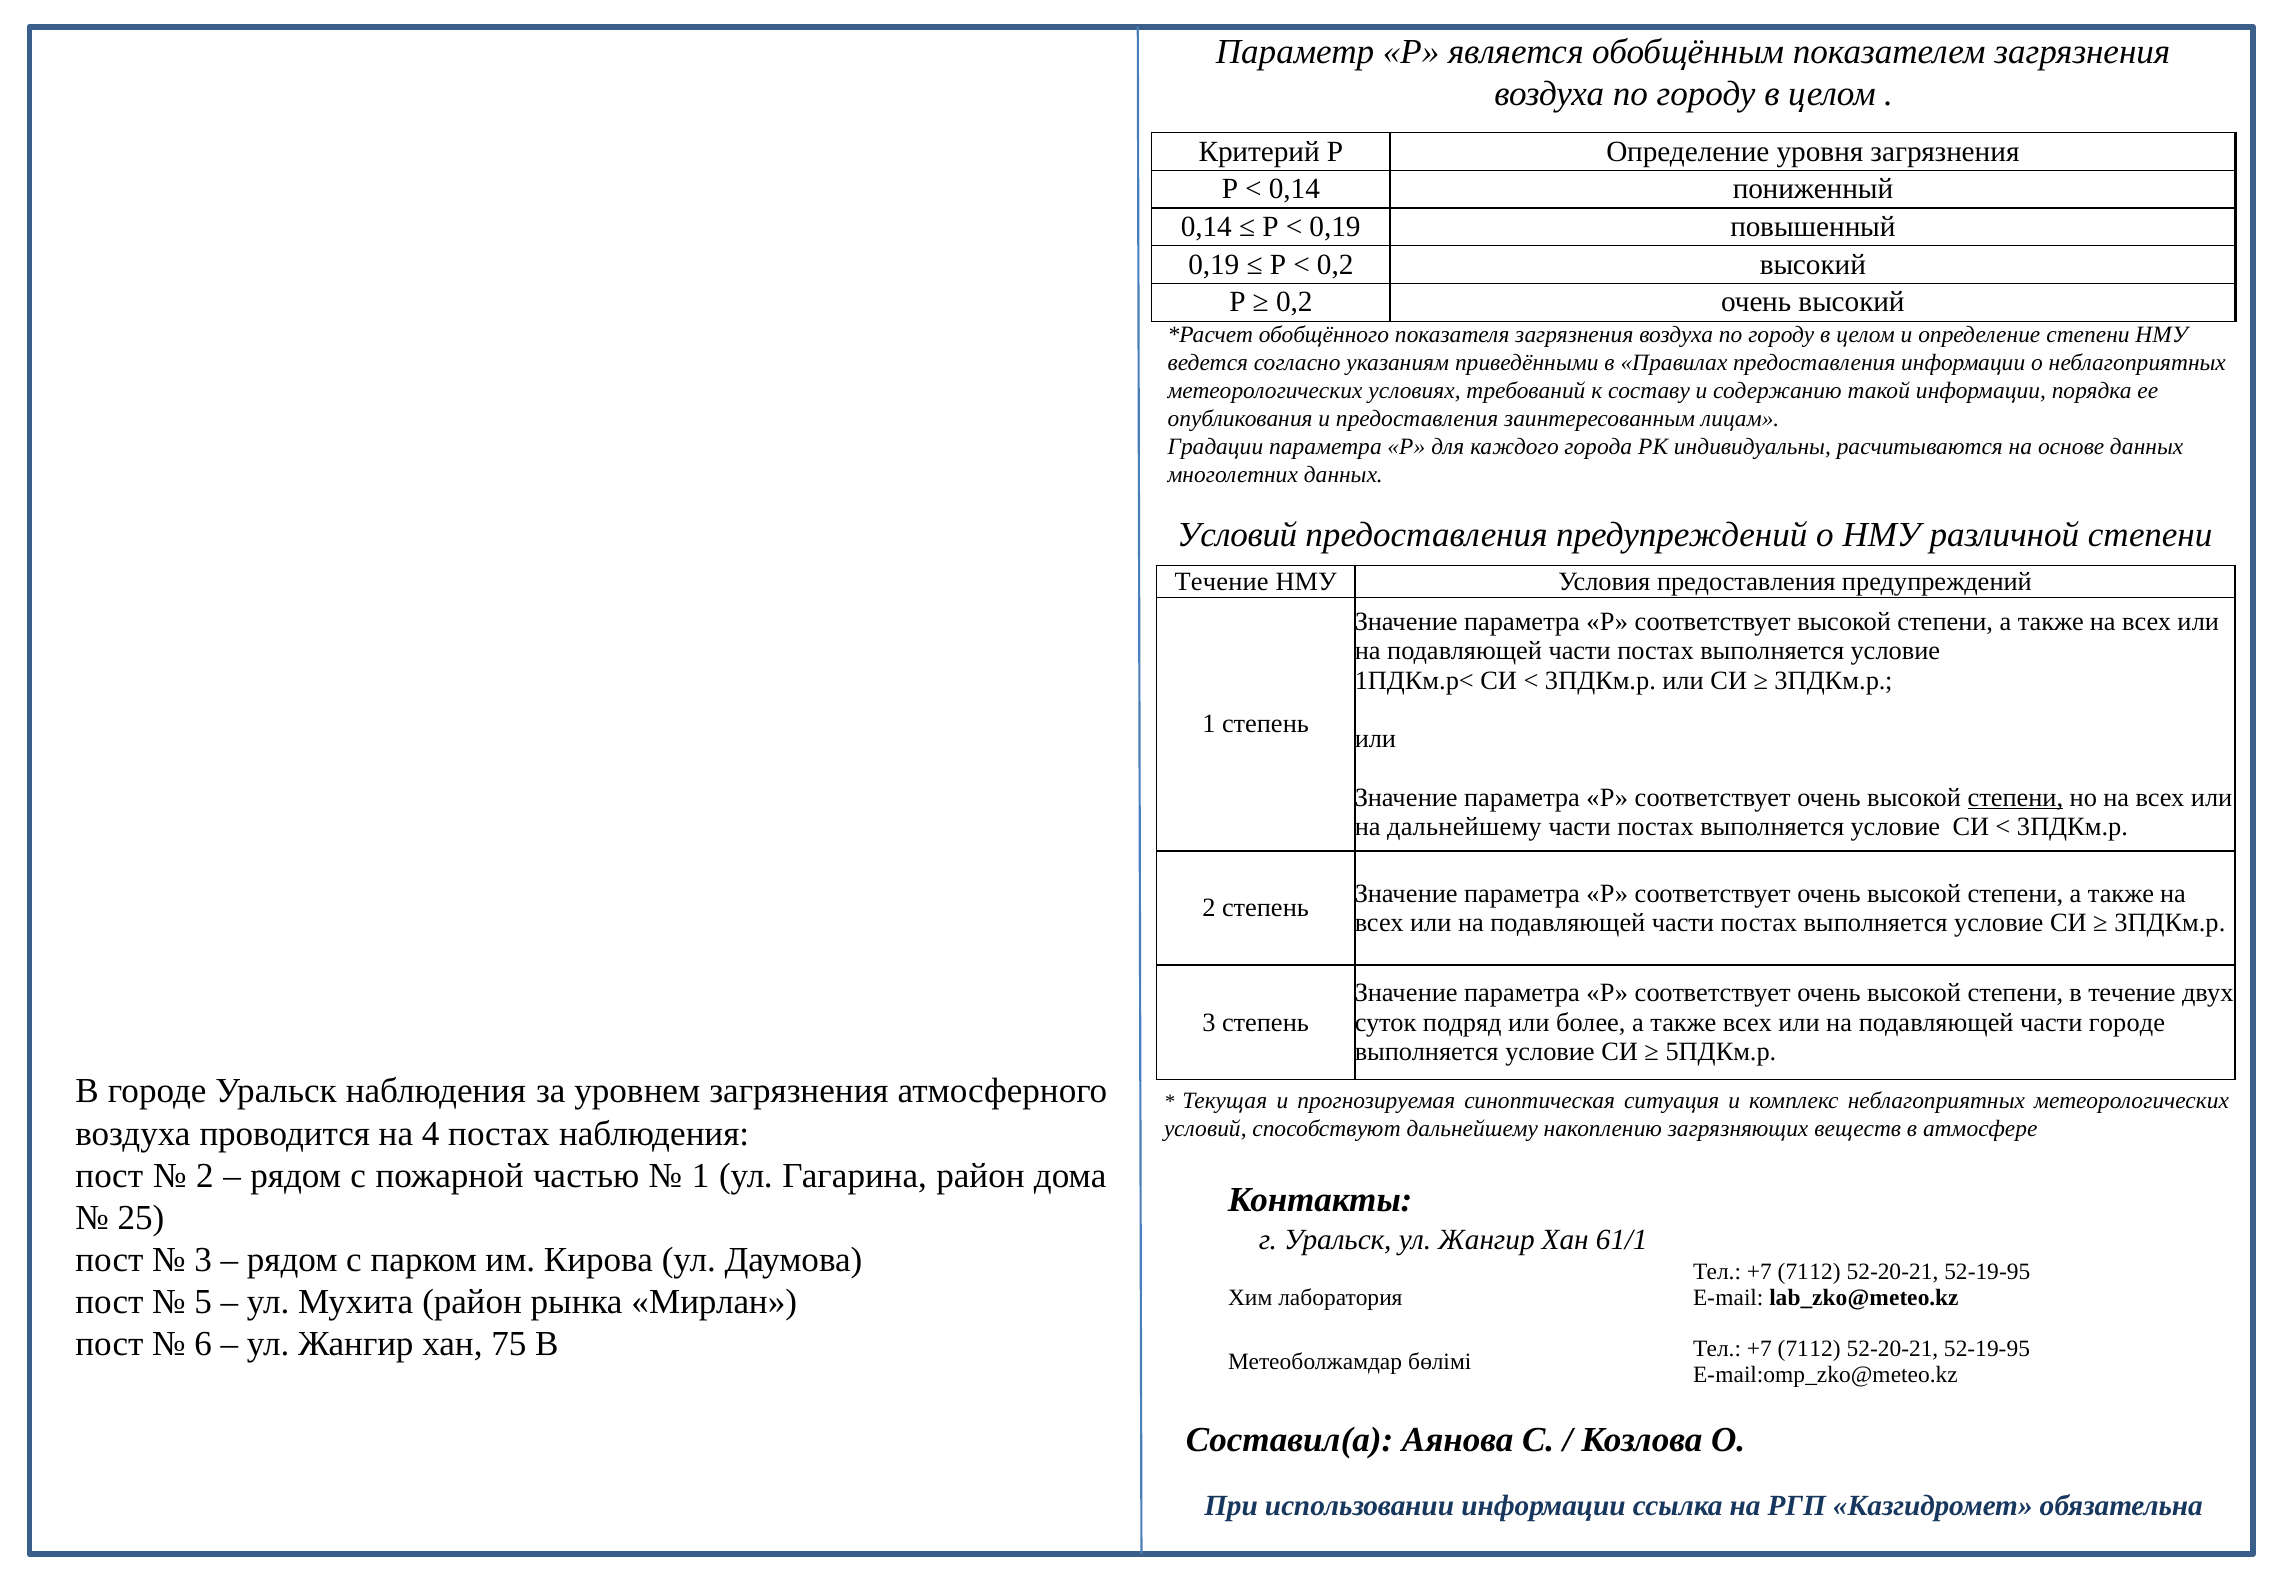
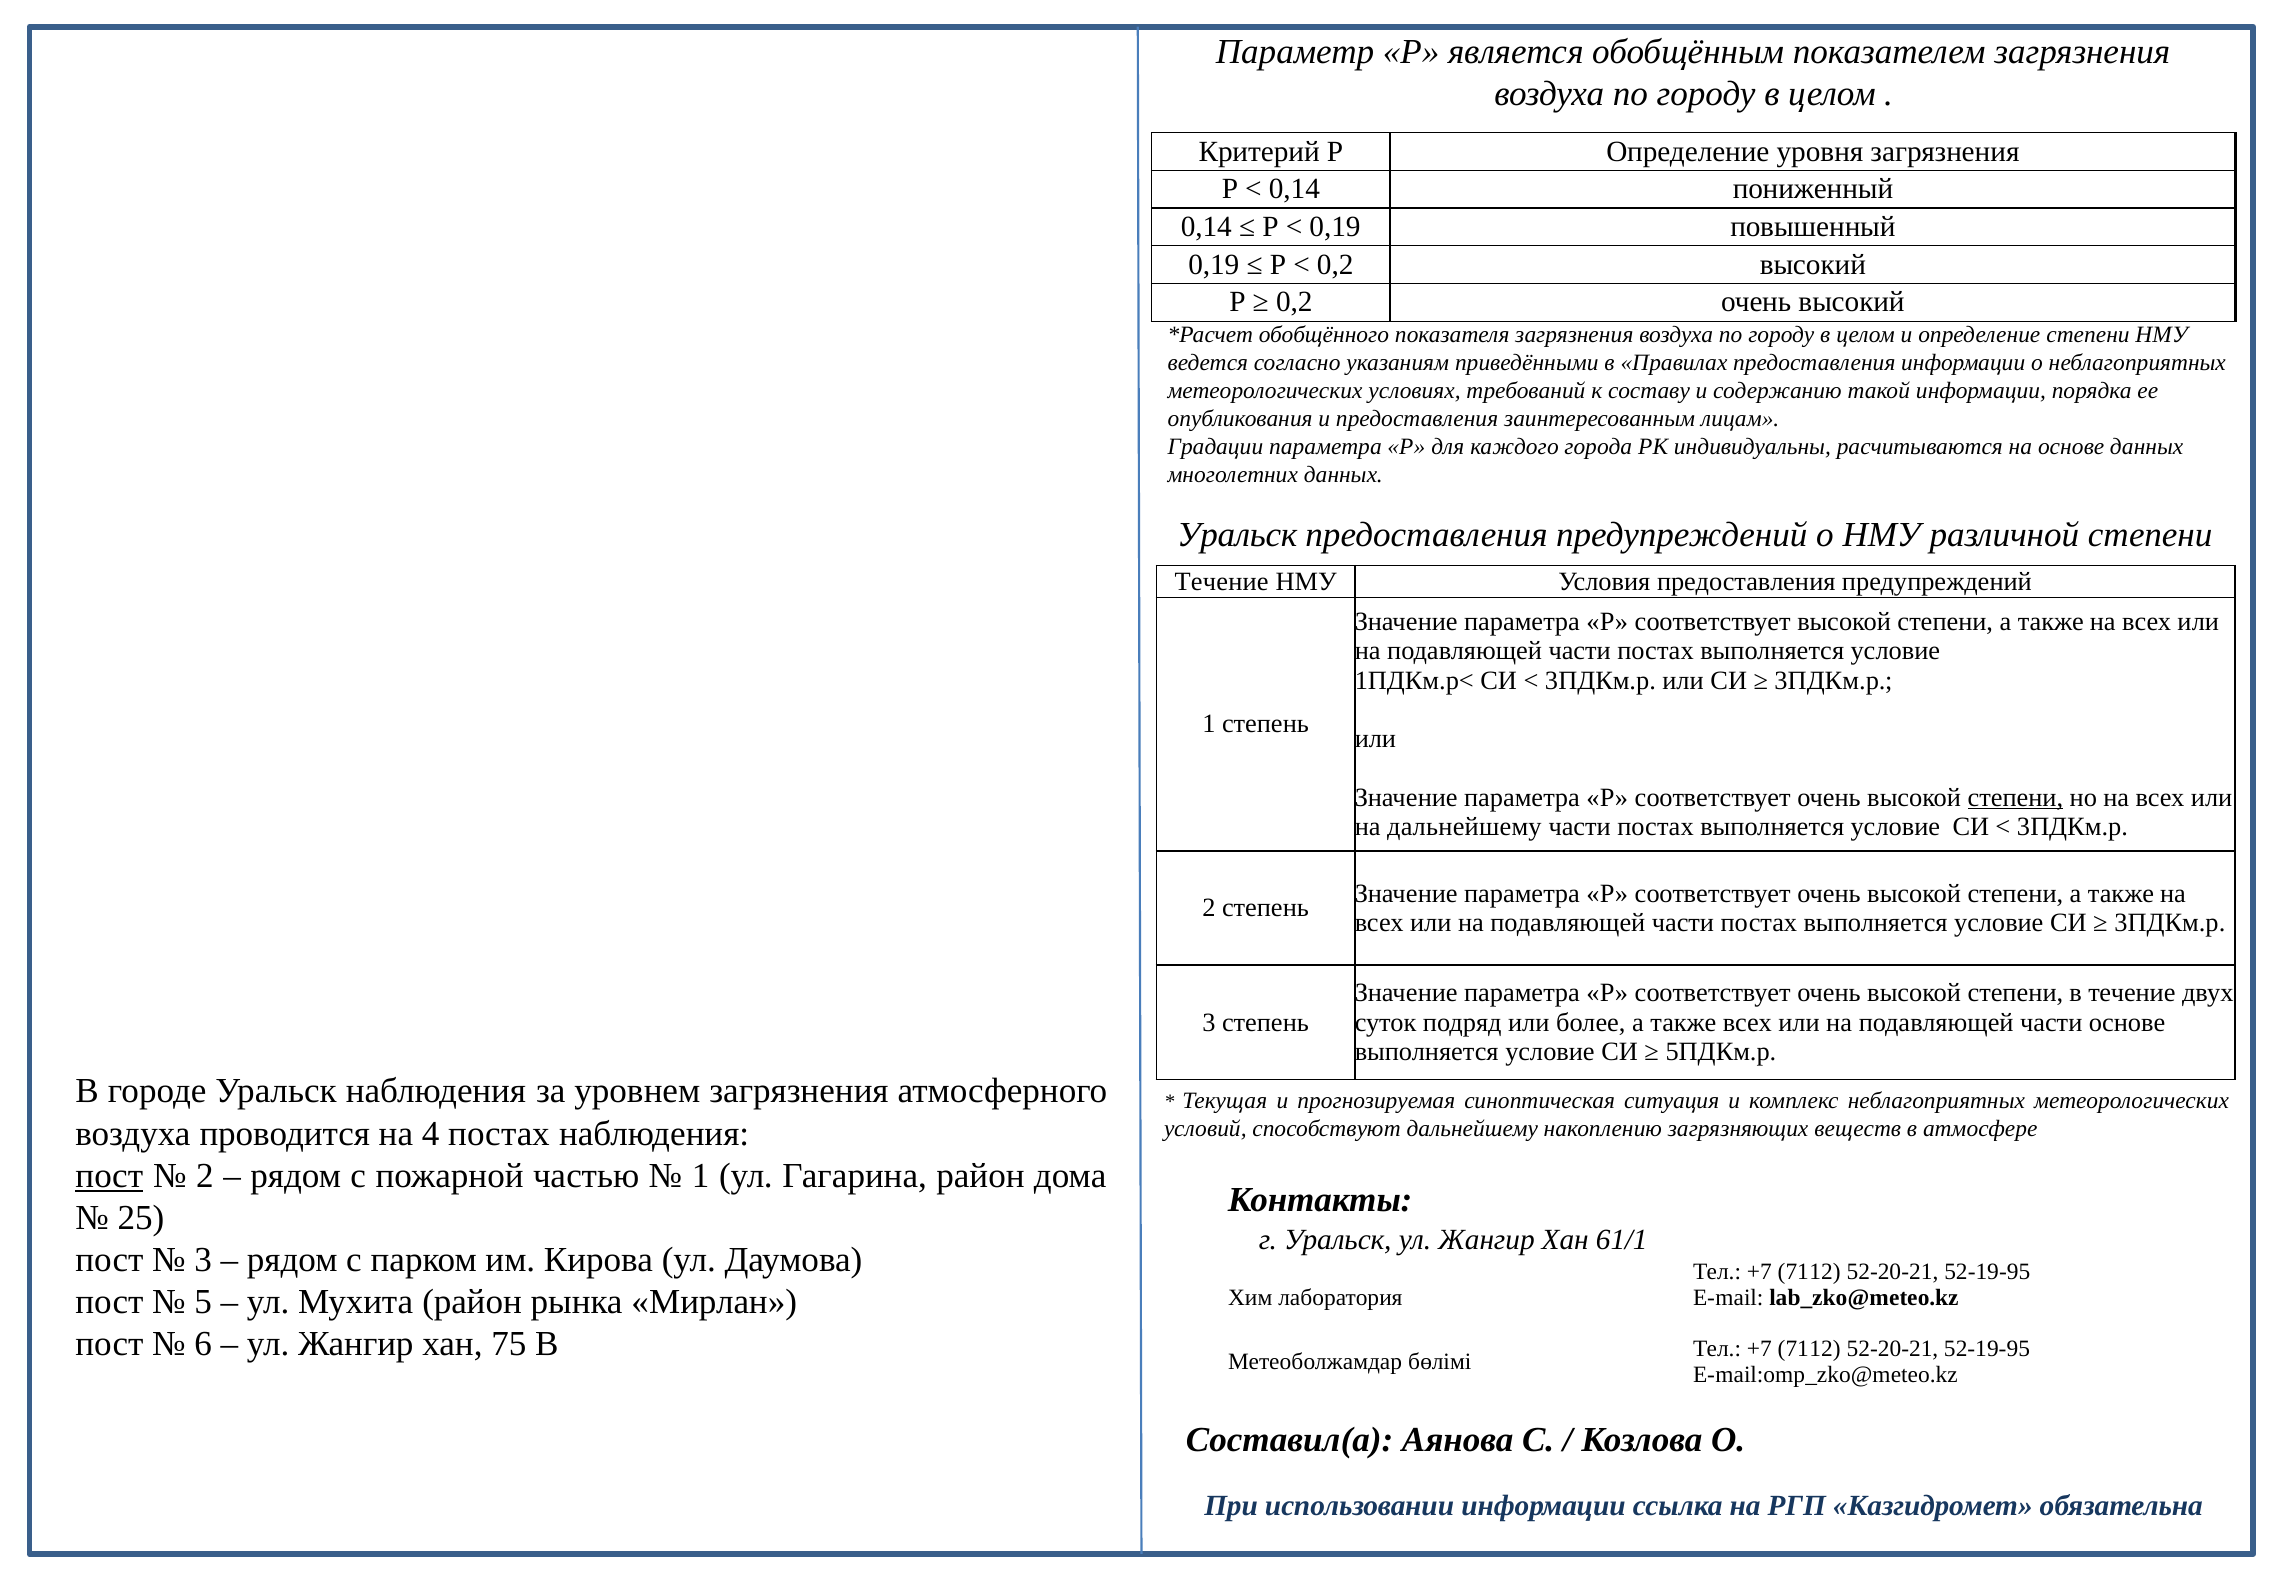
Условий: Условий -> Уральск (1237, 535)
части городе: городе -> основе (2127, 1022)
пост underline: none -> present (109, 1175)
